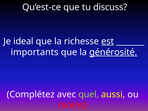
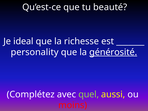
discuss: discuss -> beauté (110, 7)
est underline: present -> none (108, 41)
importants: importants -> personality (35, 52)
